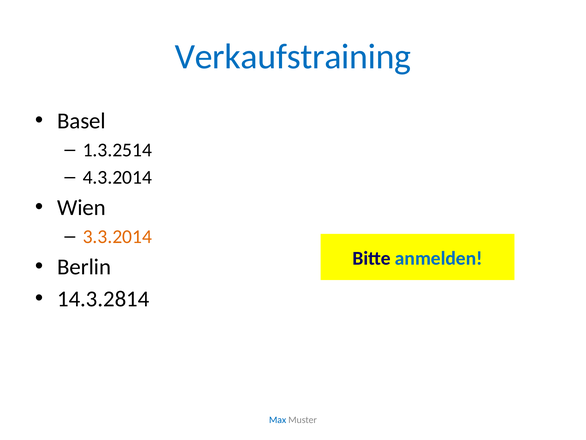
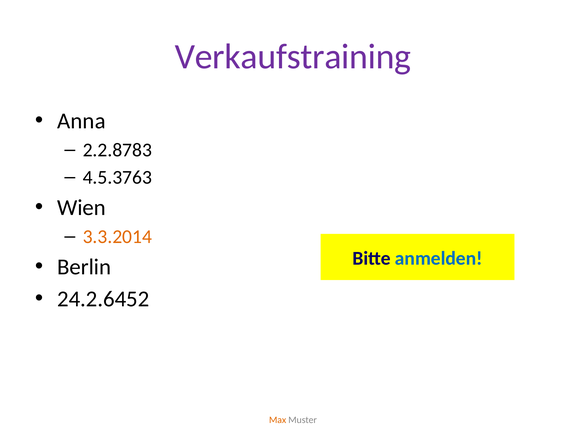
Verkaufstraining colour: blue -> purple (293, 57)
Basel: Basel -> Anna (81, 121)
1.3.2514: 1.3.2514 -> 2.2.8783 (117, 150)
4.3.2014: 4.3.2014 -> 4.5.3763 (117, 177)
14.3.2814: 14.3.2814 -> 24.2.6452 (103, 299)
Max colour: blue -> orange (278, 420)
